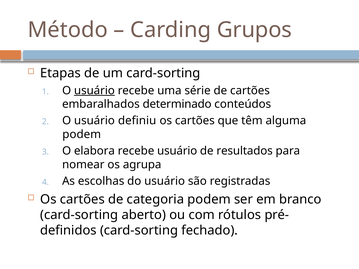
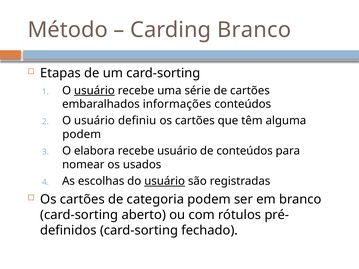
Carding Grupos: Grupos -> Branco (254, 30)
determinado: determinado -> informações (177, 104)
de resultados: resultados -> conteúdos (245, 151)
agrupa: agrupa -> usados (142, 165)
usuário underline: none -> present (165, 181)
